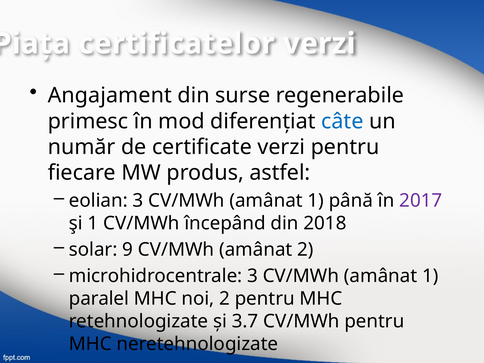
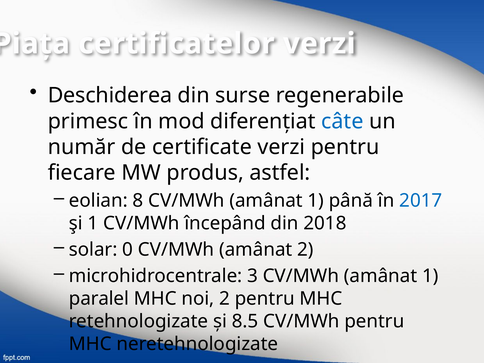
Angajament: Angajament -> Deschiderea (110, 95)
eolian 3: 3 -> 8 (138, 201)
2017 colour: purple -> blue (421, 201)
9: 9 -> 0 (128, 250)
3.7: 3.7 -> 8.5 (245, 321)
